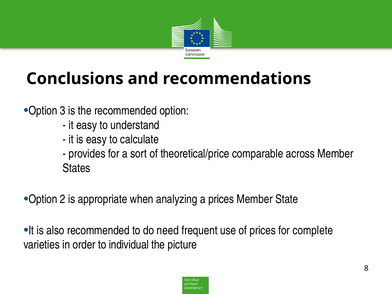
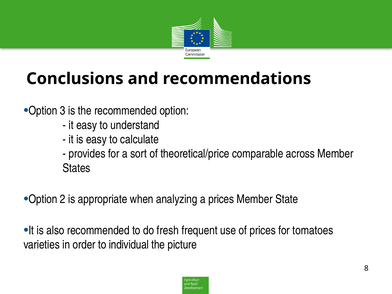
need: need -> fresh (168, 230)
complete: complete -> tomatoes (313, 230)
